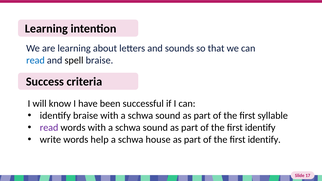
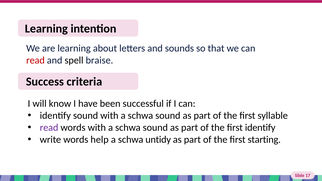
read colour: blue -> red (35, 60)
identify braise: braise -> sound (86, 116)
house: house -> untidy (158, 140)
identify: identify -> starting (264, 140)
